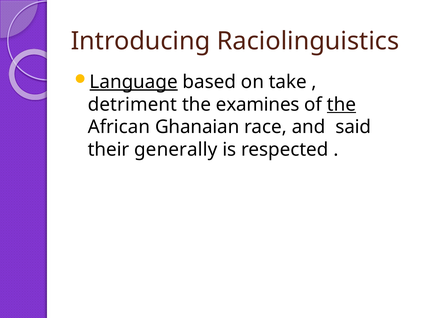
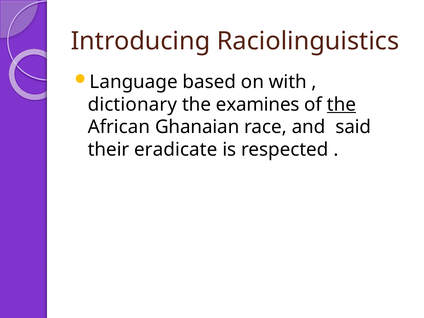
Language underline: present -> none (134, 82)
take: take -> with (288, 82)
detriment: detriment -> dictionary (132, 104)
generally: generally -> eradicate (176, 150)
